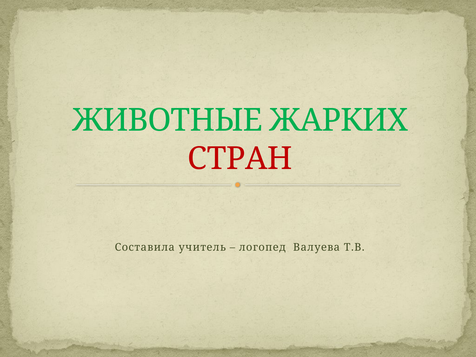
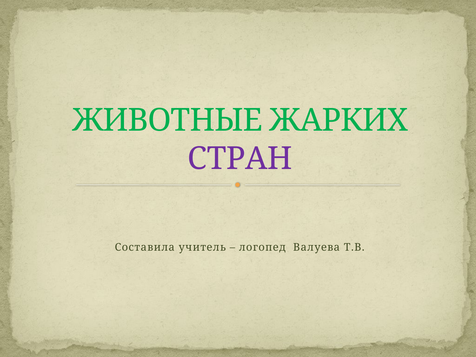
СТРАН colour: red -> purple (240, 159)
